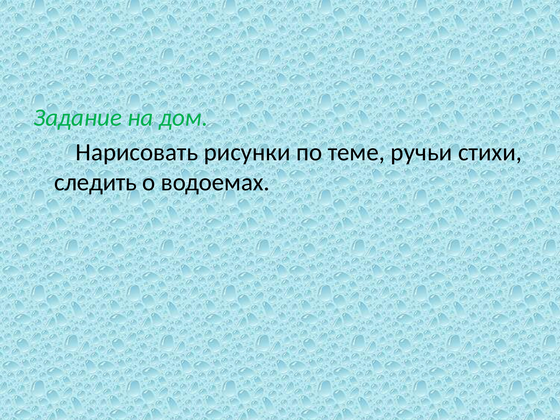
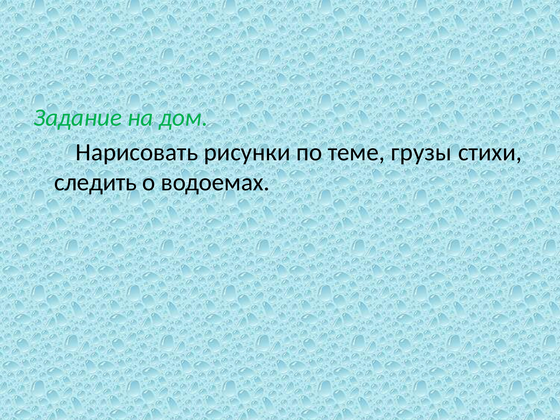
ручьи: ручьи -> грузы (421, 152)
